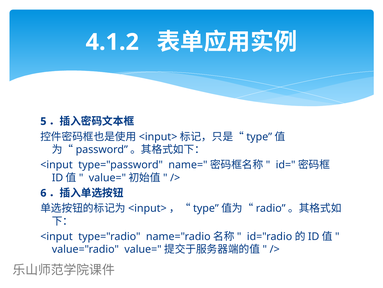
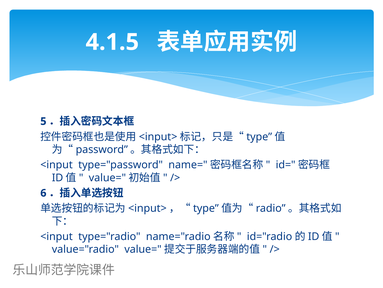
4.1.2: 4.1.2 -> 4.1.5 (112, 42)
